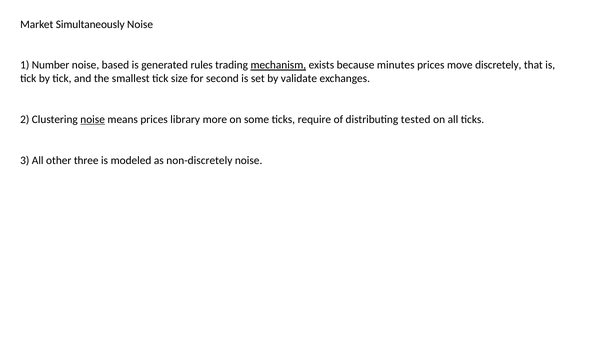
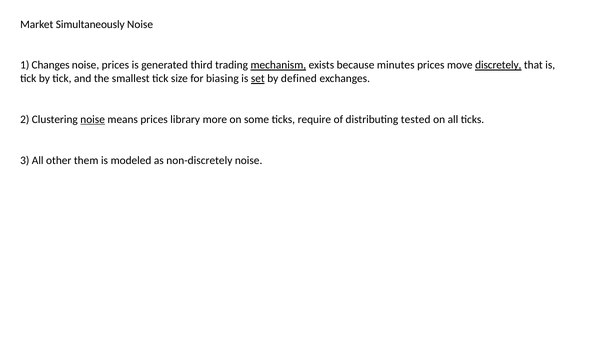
Number: Number -> Changes (51, 65)
noise based: based -> prices (115, 65)
rules: rules -> third (202, 65)
discretely underline: none -> present (498, 65)
second: second -> biasing (222, 79)
set underline: none -> present (258, 79)
validate: validate -> defined (299, 79)
three: three -> them (86, 160)
